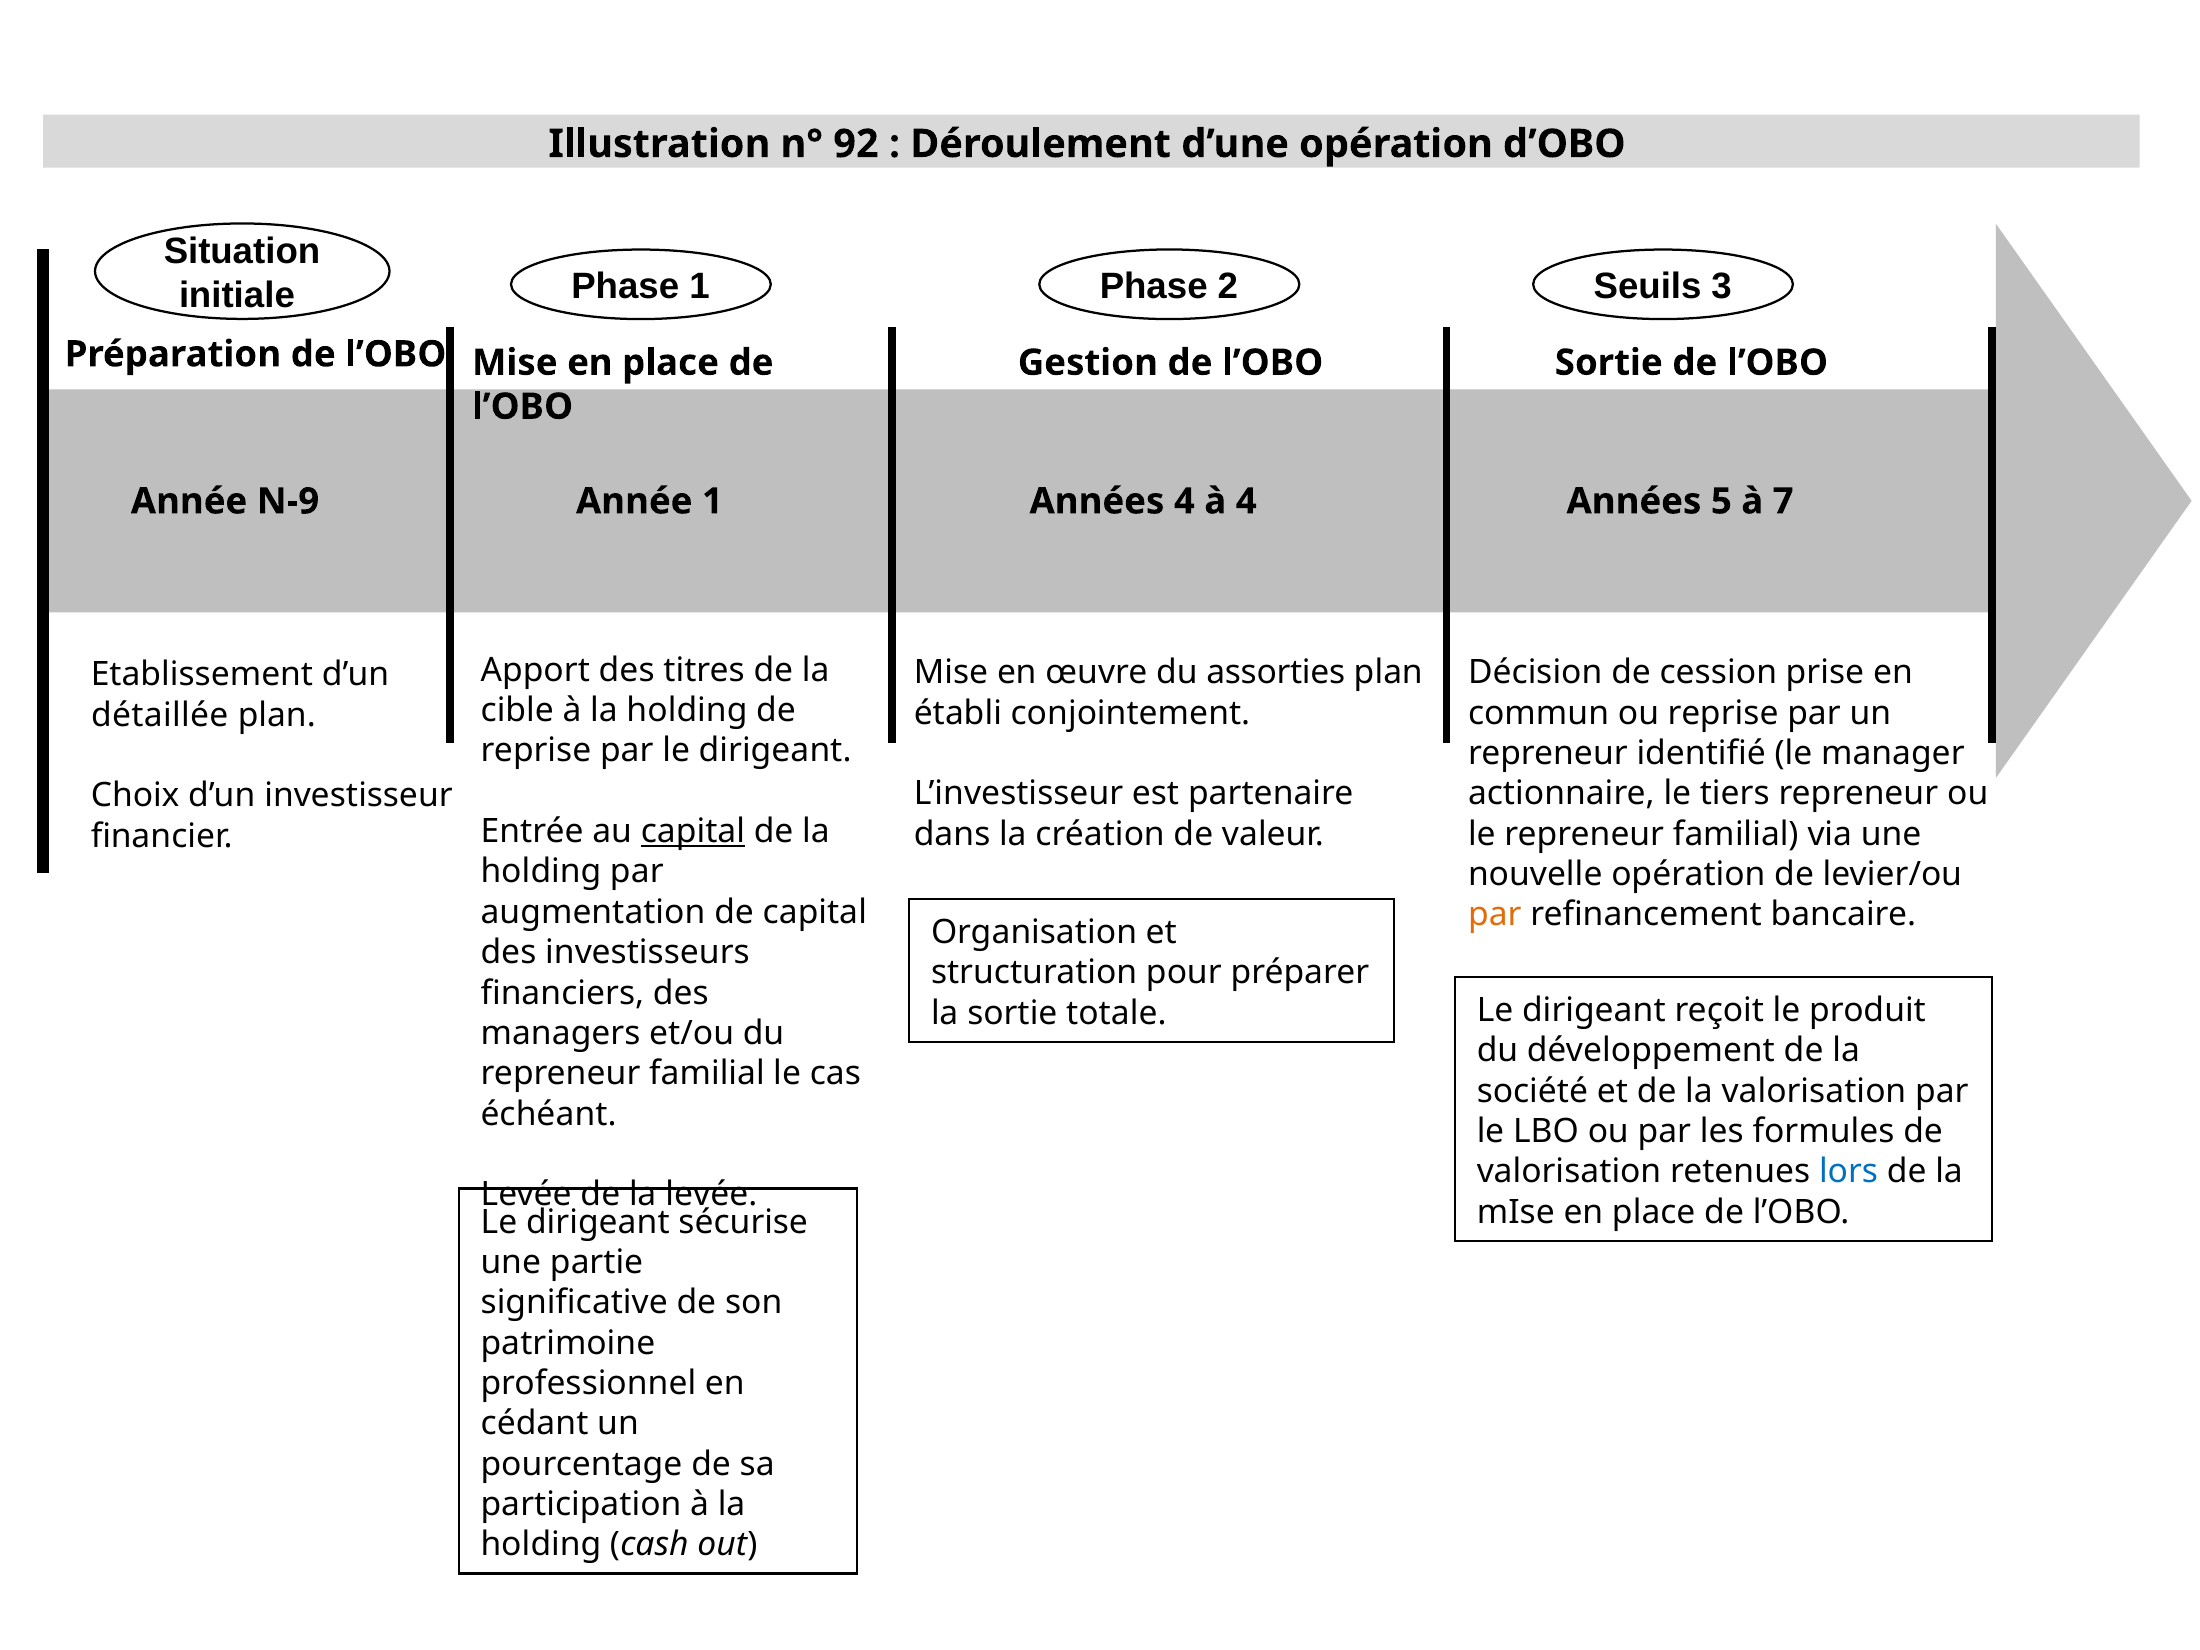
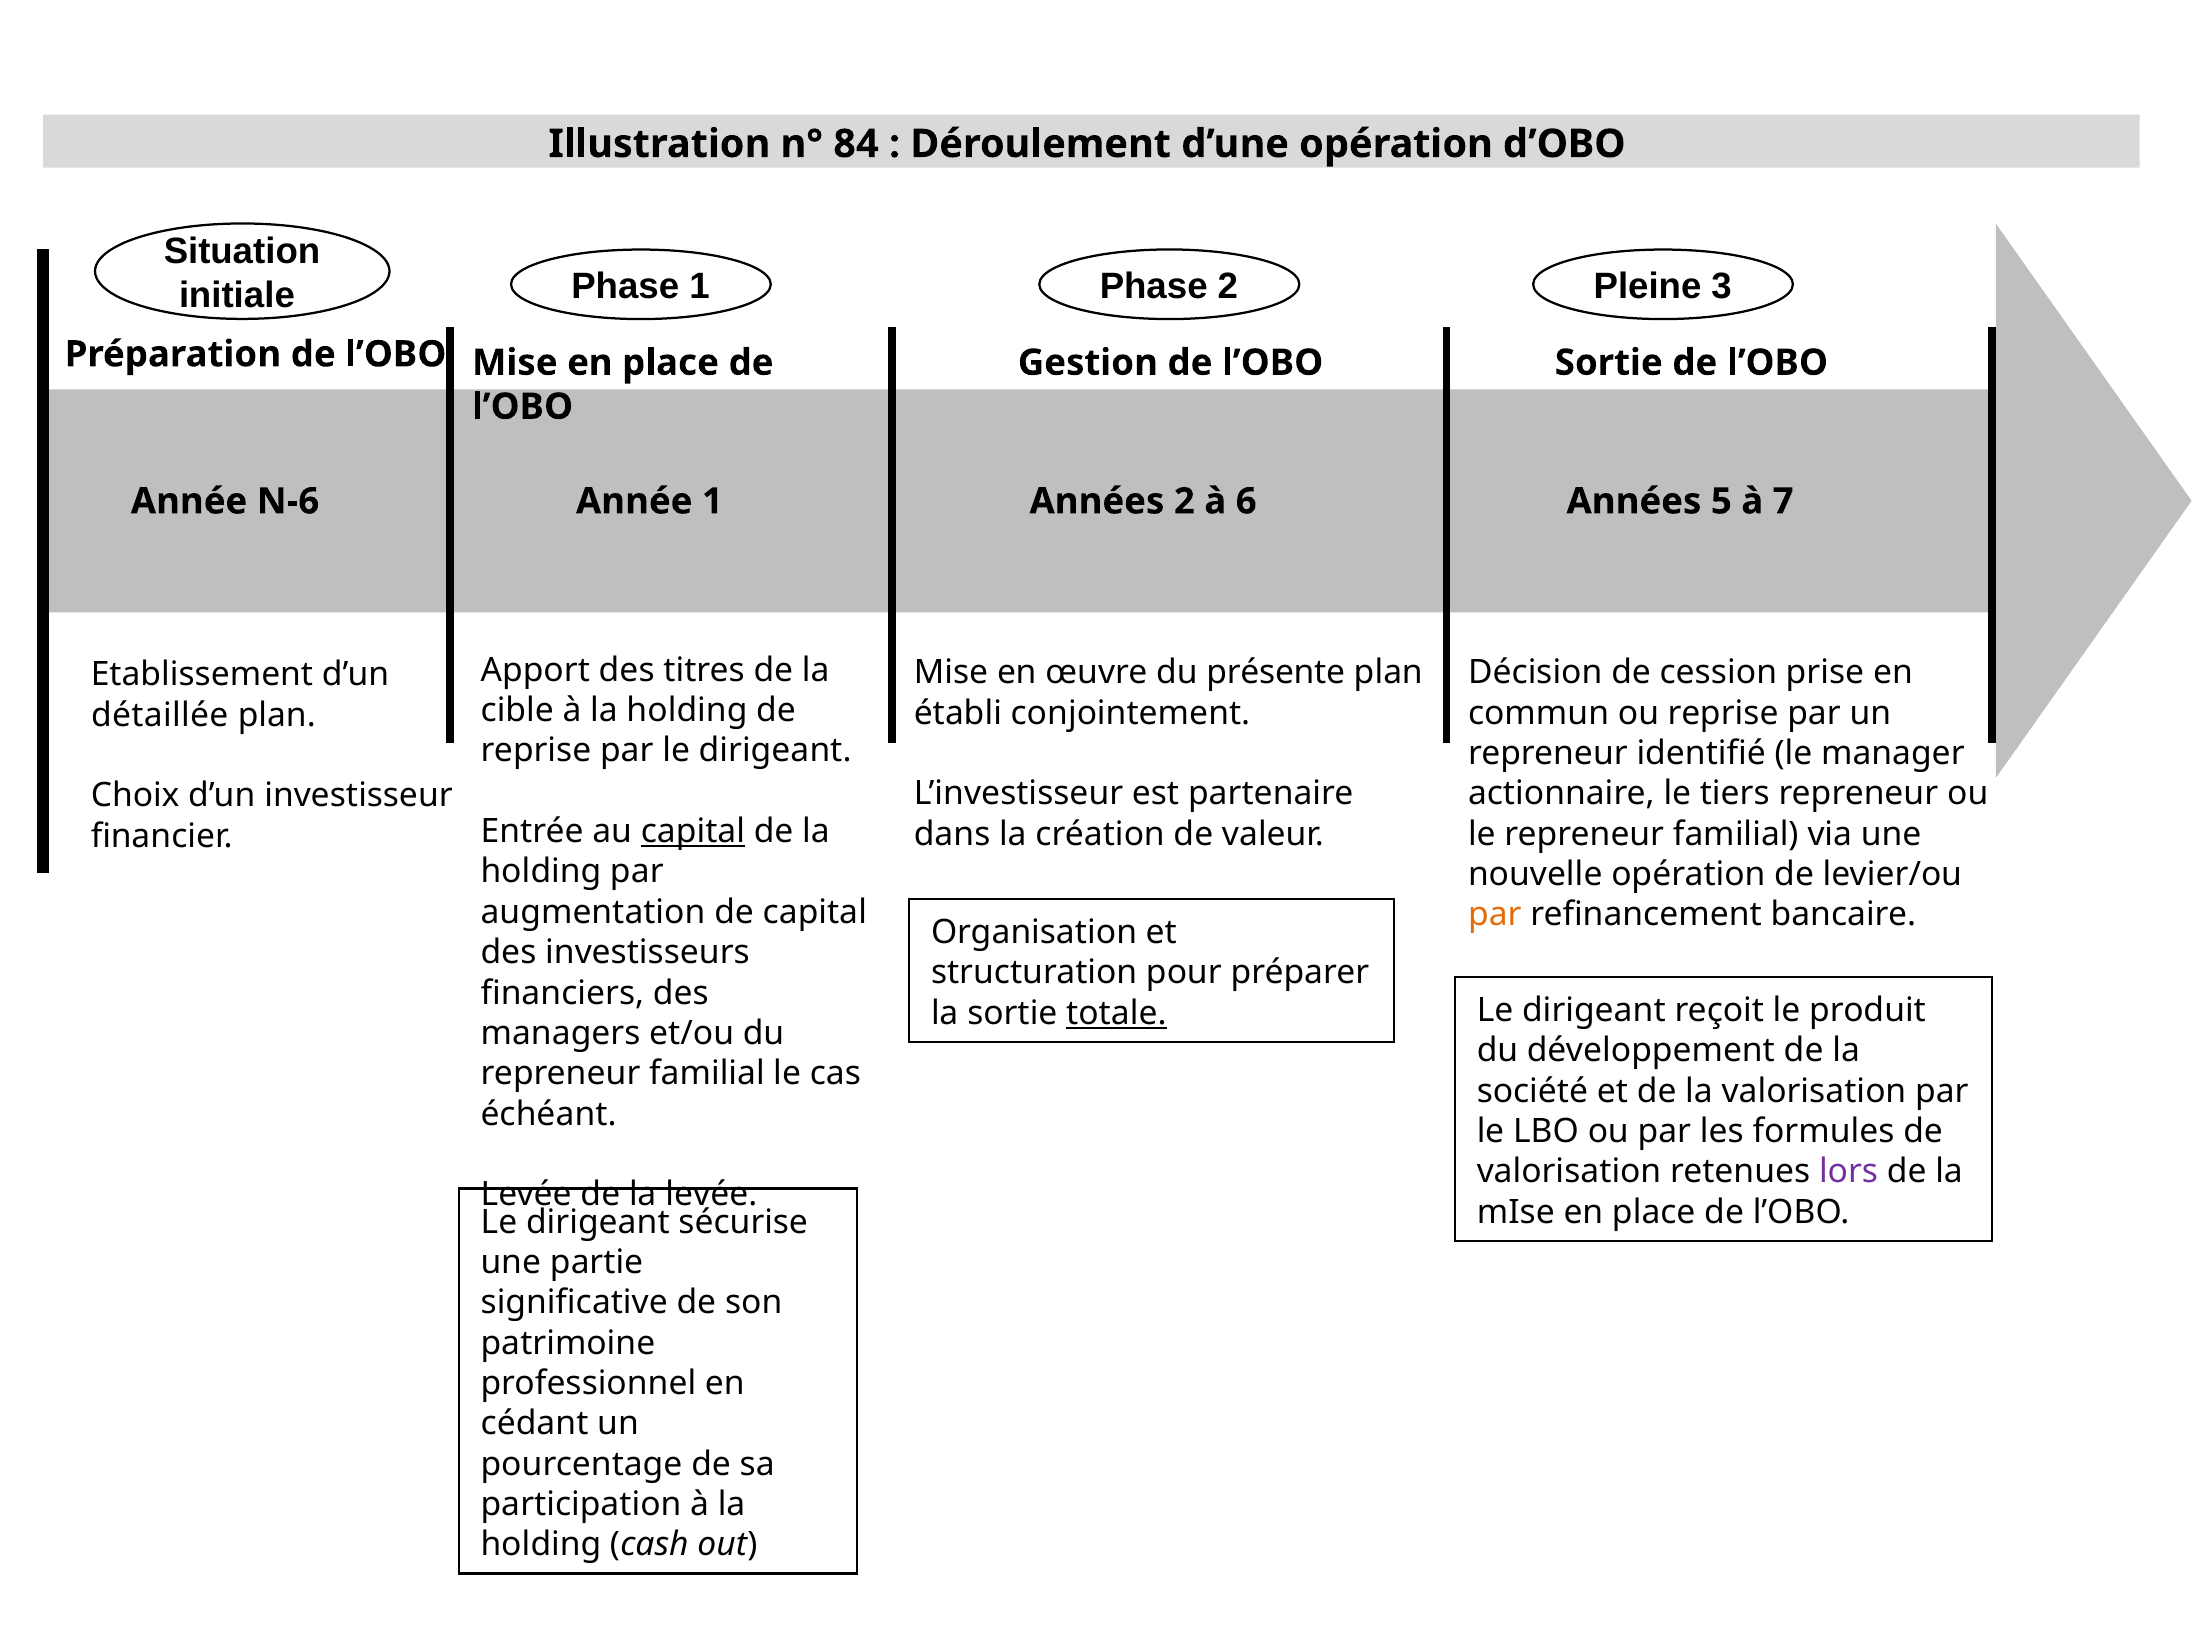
92: 92 -> 84 (856, 144)
Seuils: Seuils -> Pleine (1648, 287)
N-9: N-9 -> N-6 (288, 501)
Années 4: 4 -> 2 (1184, 501)
à 4: 4 -> 6 (1246, 501)
assorties: assorties -> présente (1276, 673)
totale underline: none -> present (1116, 1013)
lors colour: blue -> purple (1849, 1172)
